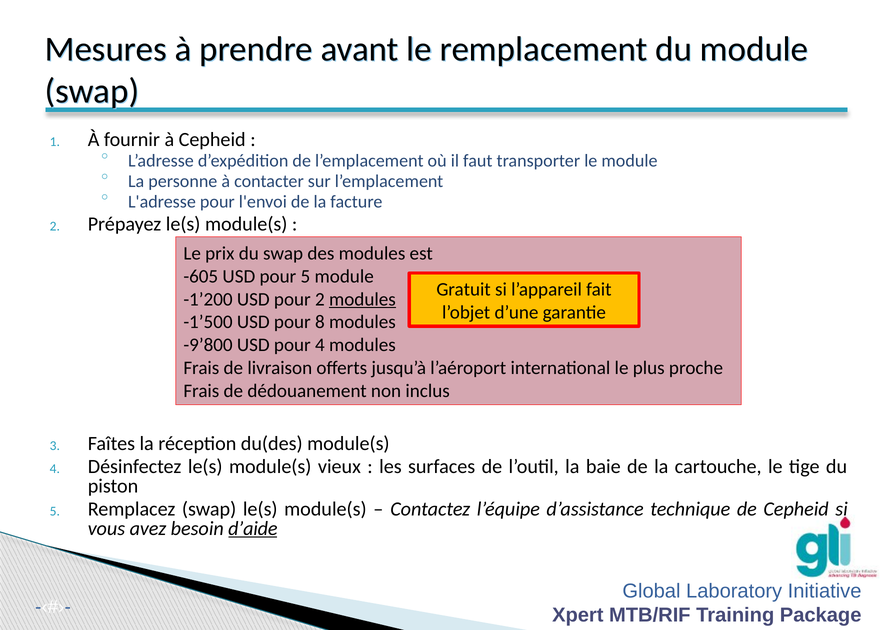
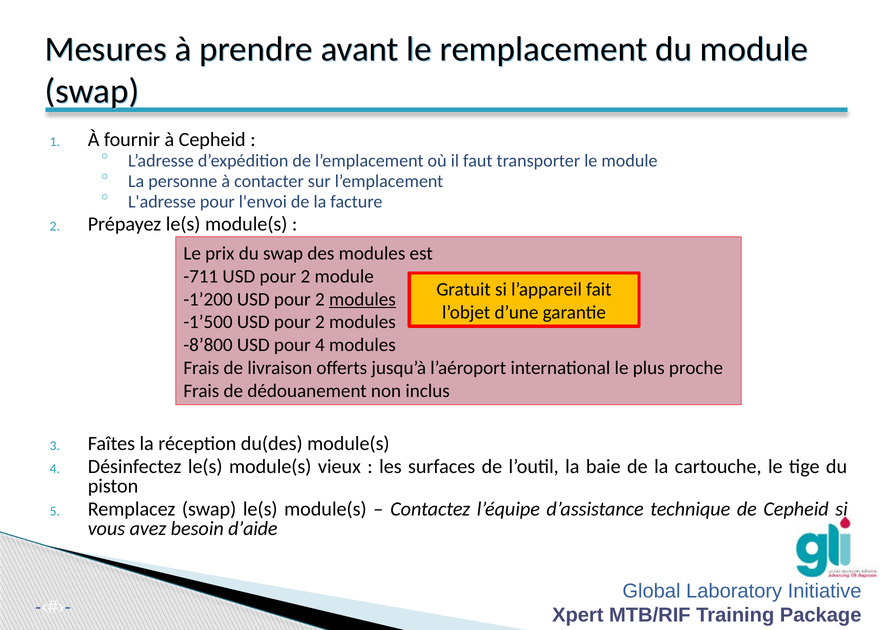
-605: -605 -> -711 (201, 276)
5: 5 -> 2 (305, 276)
-1’500 USD pour 8: 8 -> 2 (320, 322)
-9’800: -9’800 -> -8’800 (208, 345)
d’aide underline: present -> none (253, 529)
